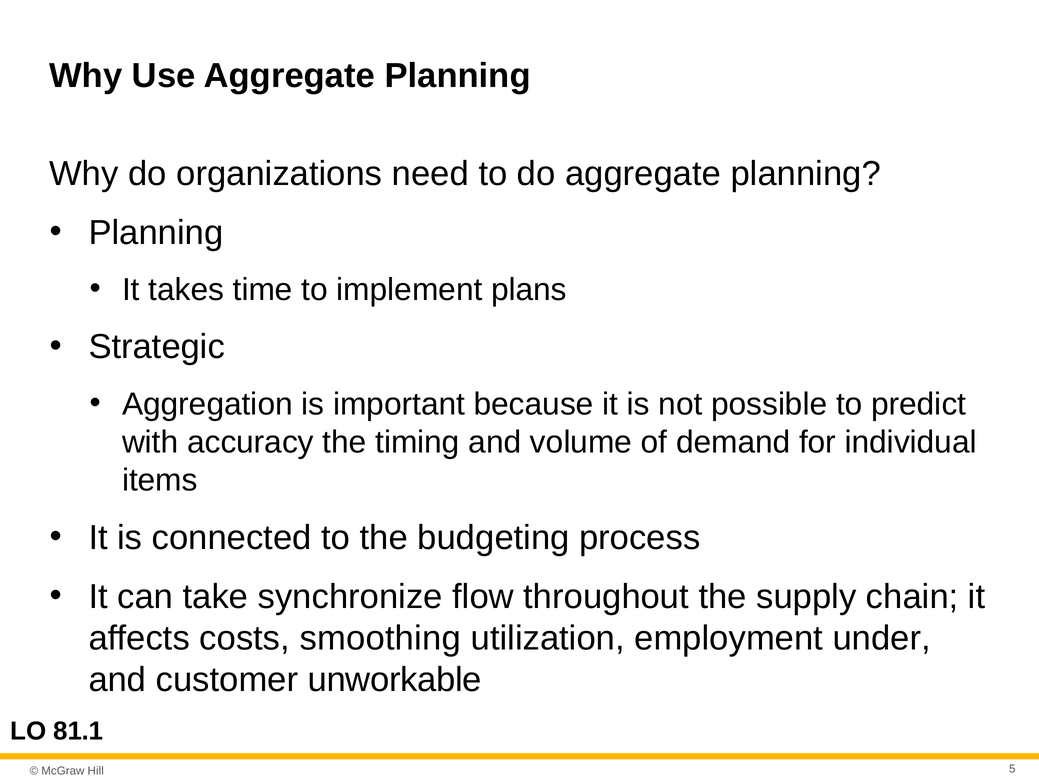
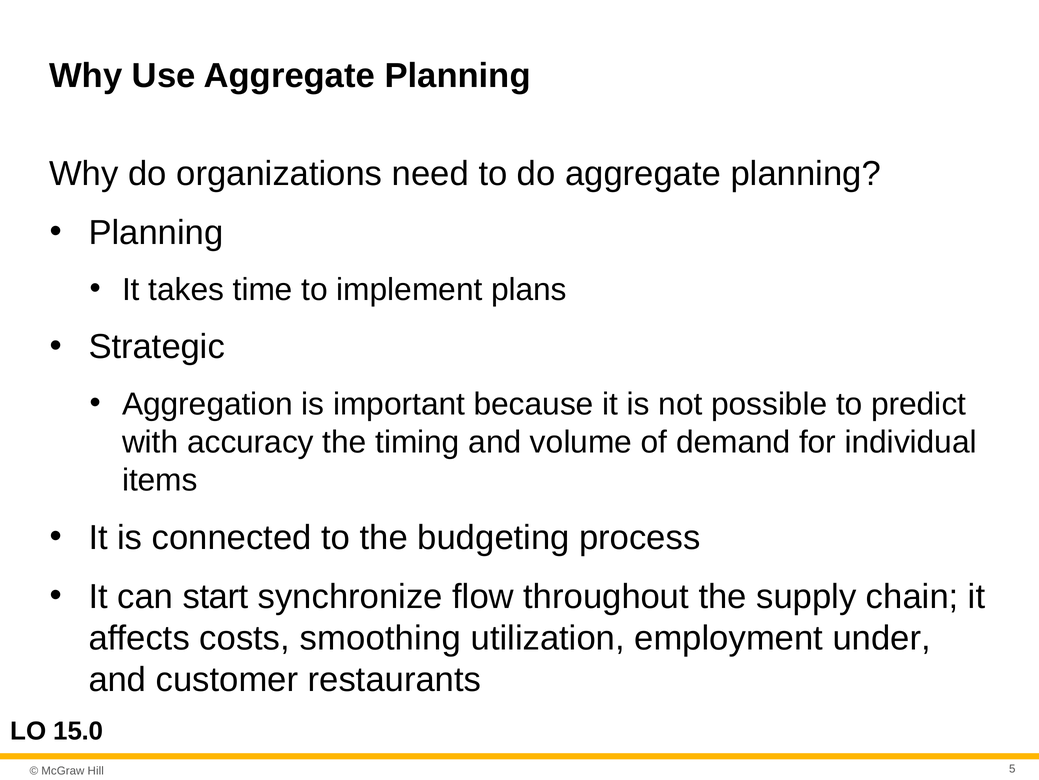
take: take -> start (216, 596)
unworkable: unworkable -> restaurants (394, 679)
81.1: 81.1 -> 15.0 (78, 731)
